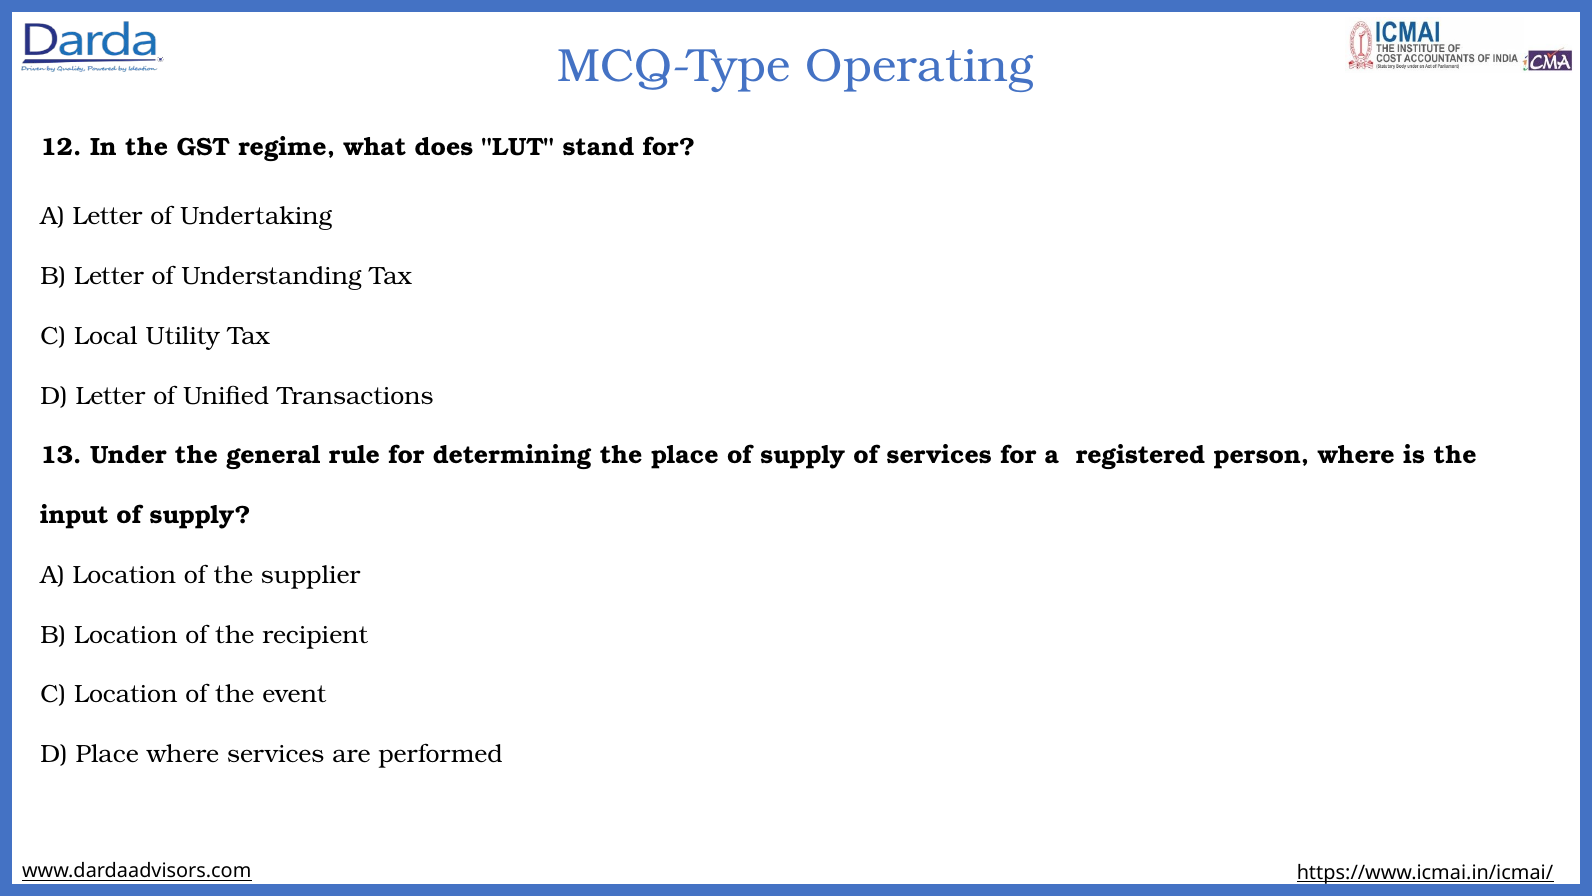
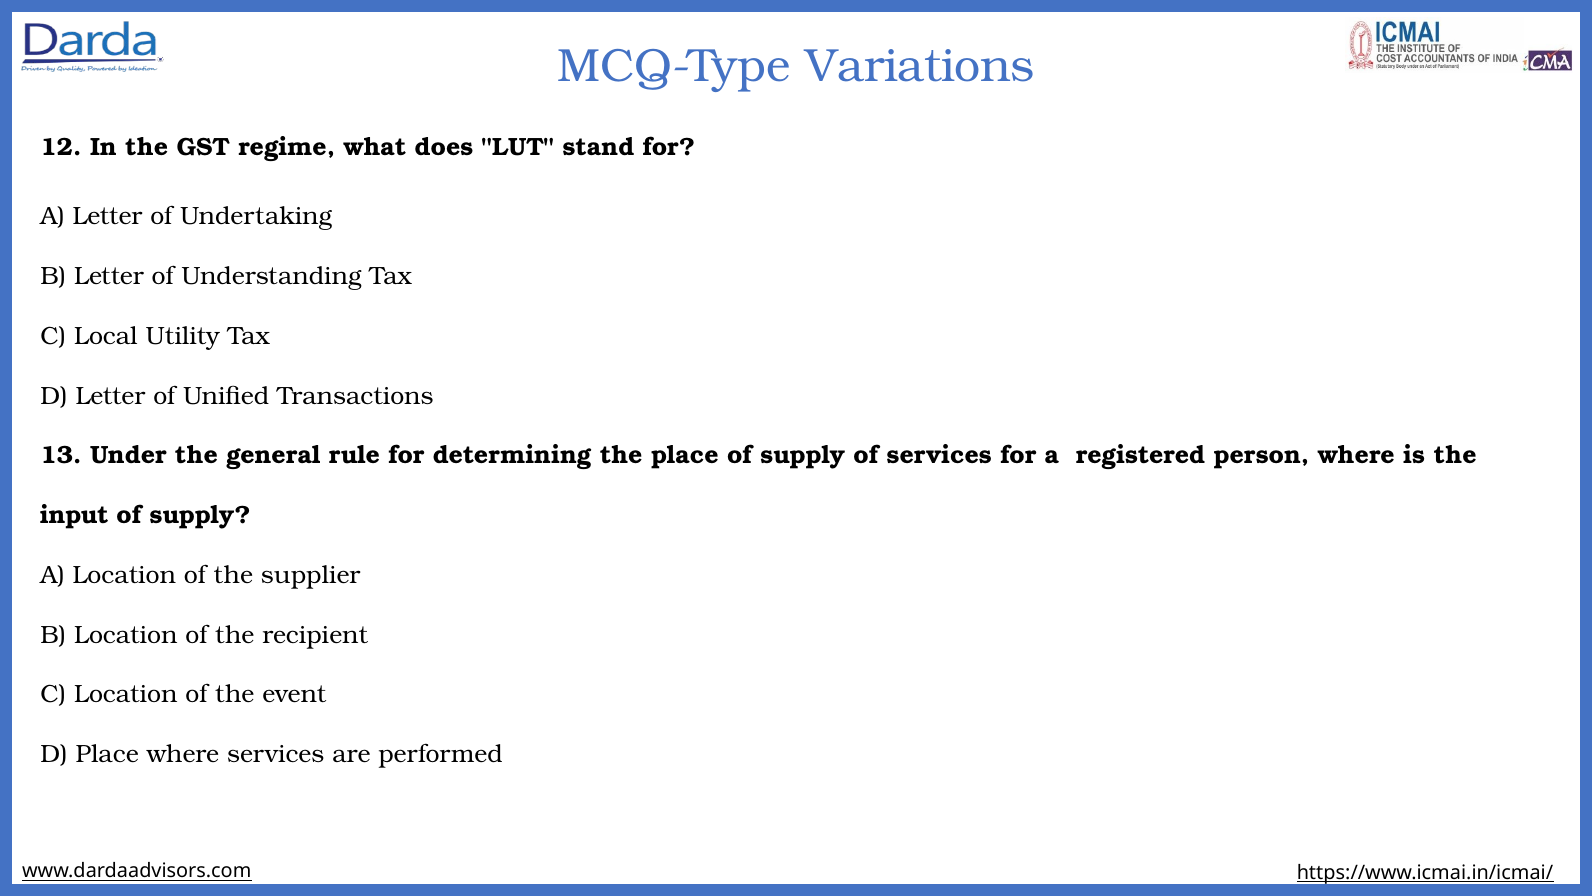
Operating: Operating -> Variations (920, 67)
